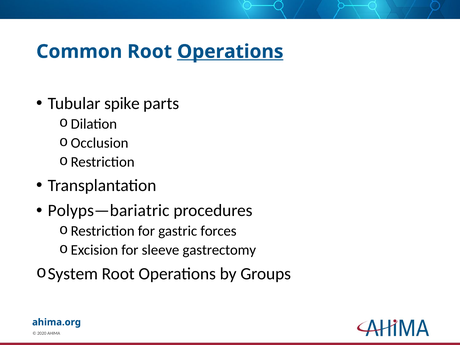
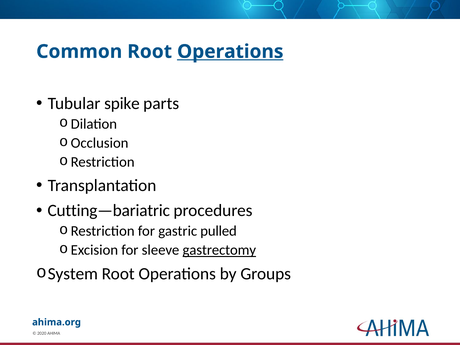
Polyps—bariatric: Polyps—bariatric -> Cutting—bariatric (109, 211)
forces: forces -> pulled (219, 231)
gastrectomy underline: none -> present (219, 250)
